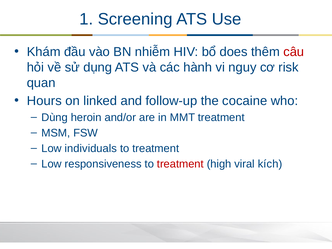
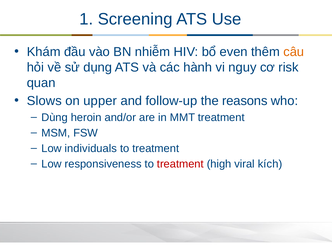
does: does -> even (234, 52)
câu colour: red -> orange (294, 52)
Hours: Hours -> Slows (44, 101)
linked: linked -> upper (100, 101)
cocaine: cocaine -> reasons (245, 101)
